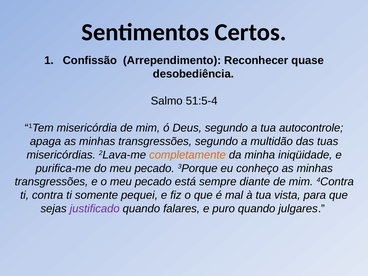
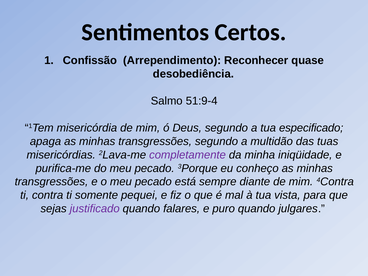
51:5-4: 51:5-4 -> 51:9-4 (202, 101)
autocontrole: autocontrole -> especificado (311, 128)
completamente colour: orange -> purple (187, 155)
